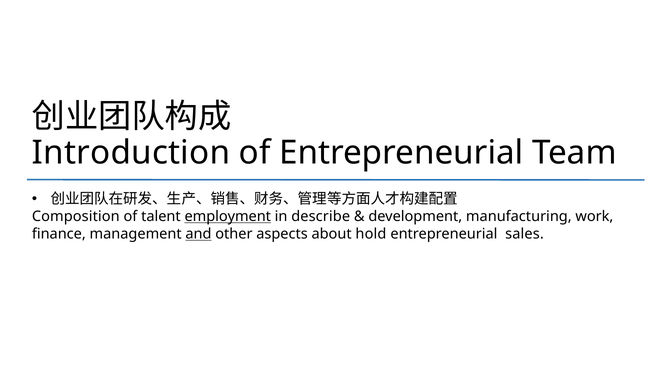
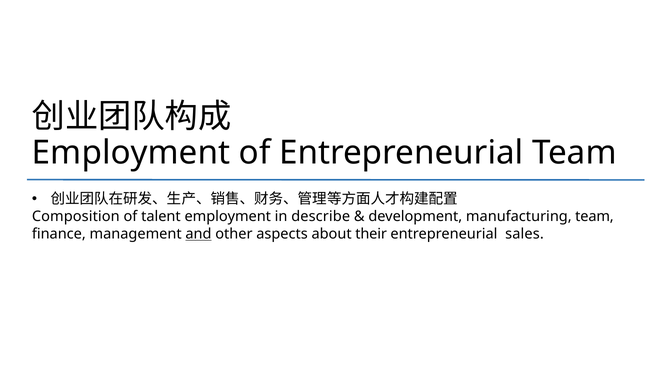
Introduction: Introduction -> Employment (131, 153)
employment underline: present -> none (228, 217)
manufacturing work: work -> team (594, 217)
hold: hold -> their (371, 234)
